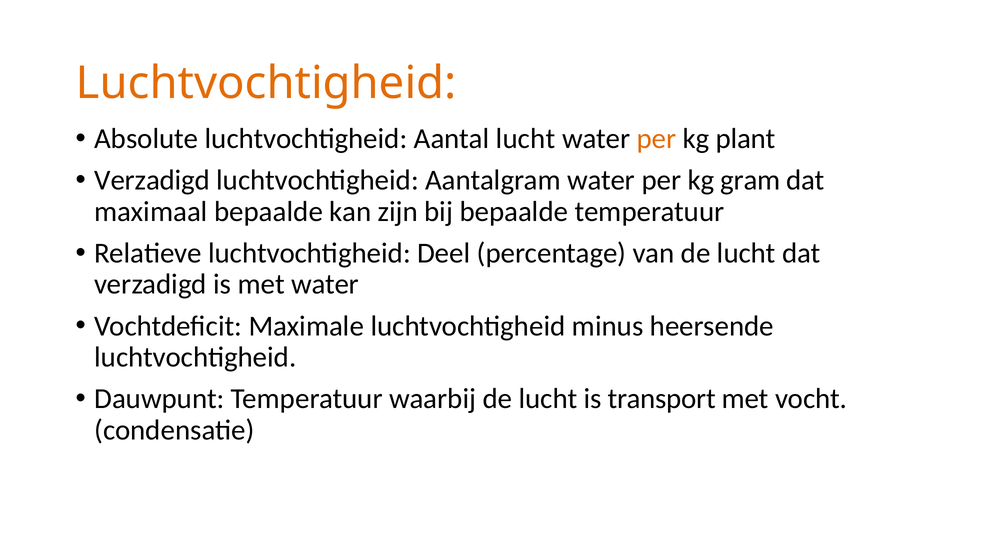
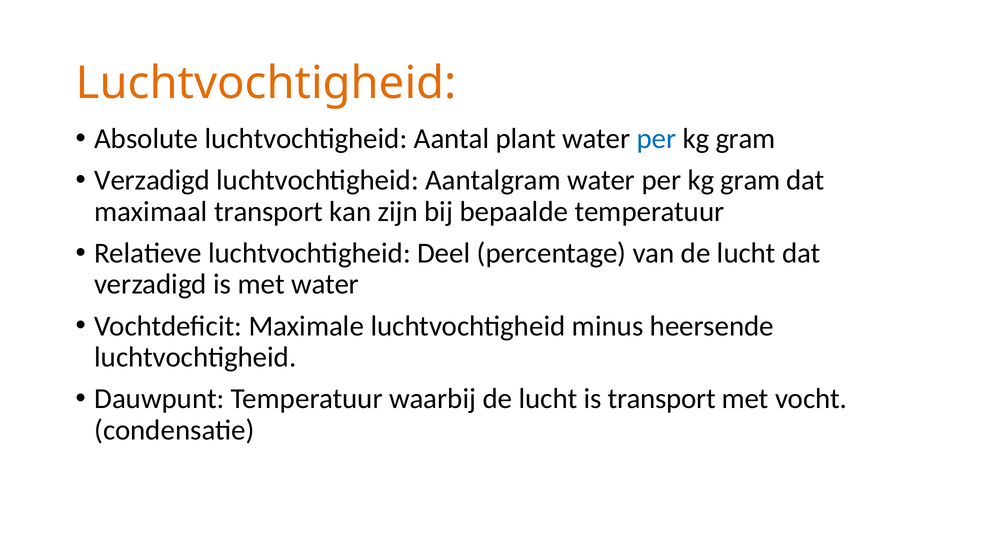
Aantal lucht: lucht -> plant (526, 139)
per colour: orange -> blue (656, 139)
plant: plant -> gram (746, 139)
maximaal bepaalde: bepaalde -> transport (269, 212)
